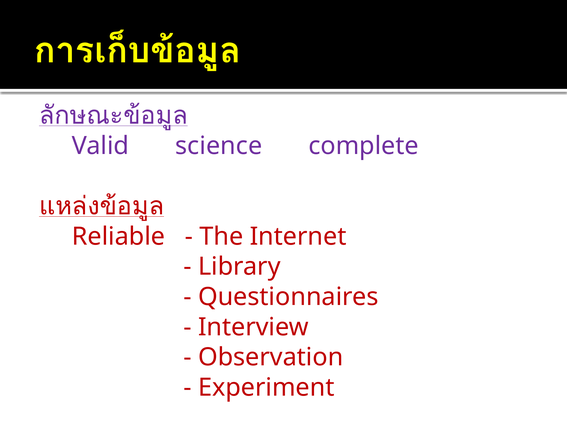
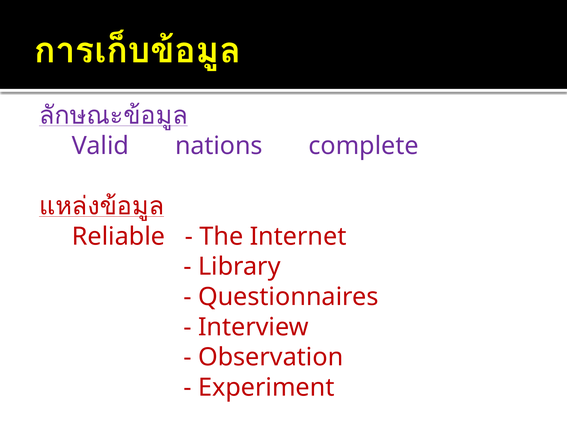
science: science -> nations (219, 146)
